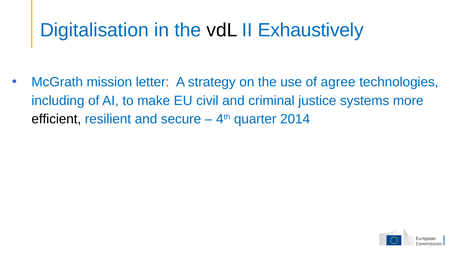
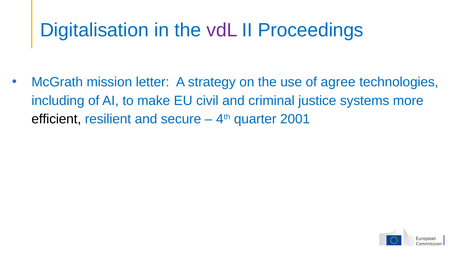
vdL colour: black -> purple (222, 30)
Exhaustively: Exhaustively -> Proceedings (311, 30)
2014: 2014 -> 2001 (295, 119)
